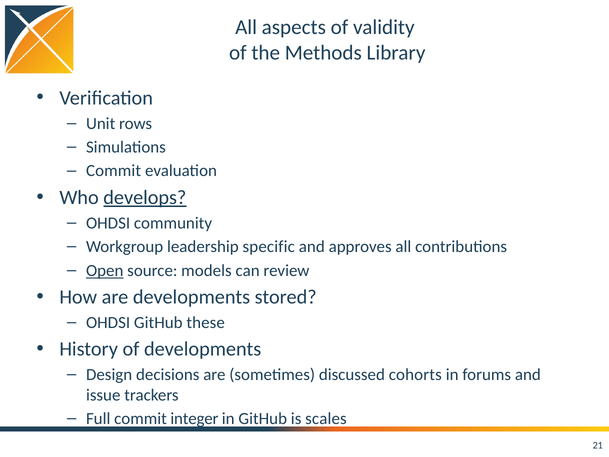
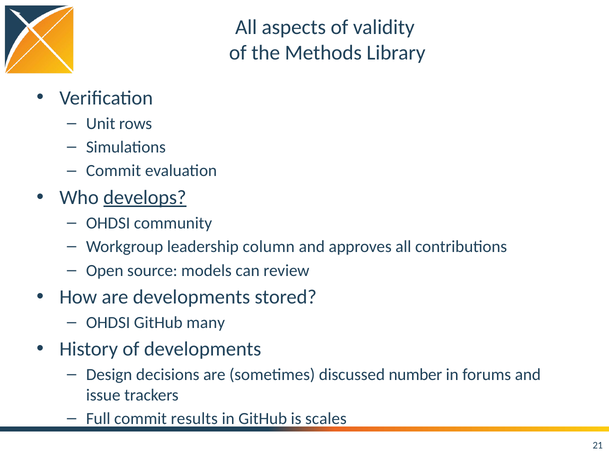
specific: specific -> column (269, 247)
Open underline: present -> none (105, 270)
these: these -> many (206, 322)
cohorts: cohorts -> number (415, 375)
integer: integer -> results (194, 419)
